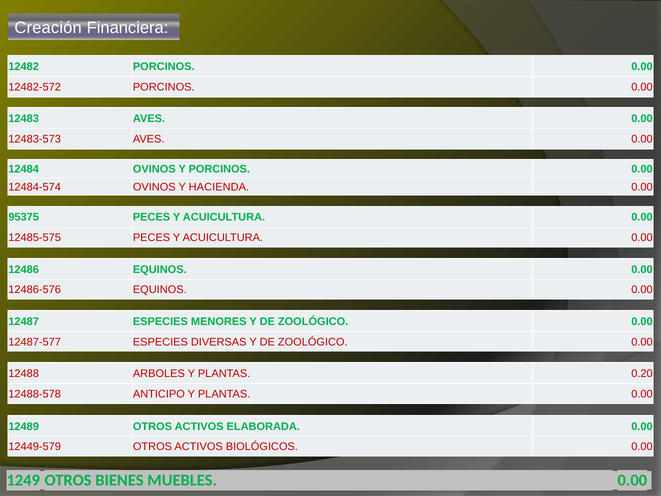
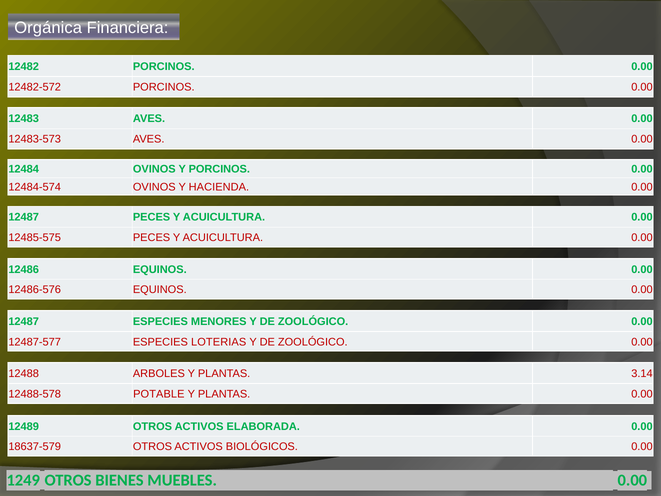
Creación: Creación -> Orgánica (48, 28)
95375: 95375 -> 12487 (24, 217)
DIVERSAS: DIVERSAS -> LOTERIAS (219, 342)
0.20: 0.20 -> 3.14 (642, 373)
ANTICIPO: ANTICIPO -> POTABLE (159, 394)
12449-579: 12449-579 -> 18637-579 (35, 447)
